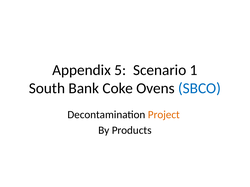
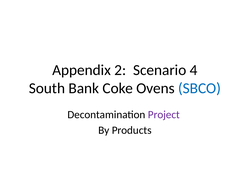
5: 5 -> 2 (120, 70)
1: 1 -> 4 (194, 70)
Project colour: orange -> purple (164, 115)
